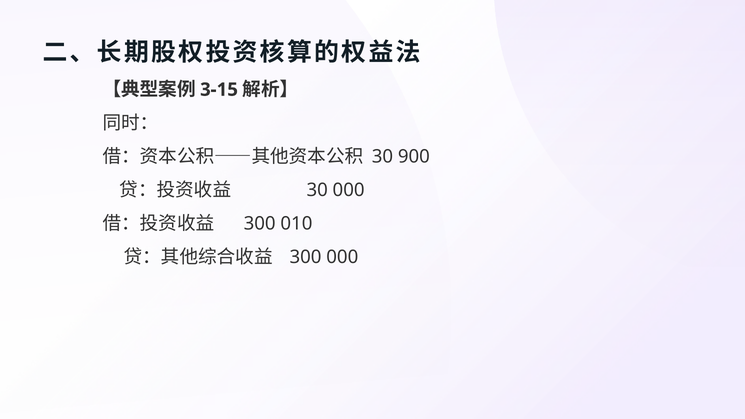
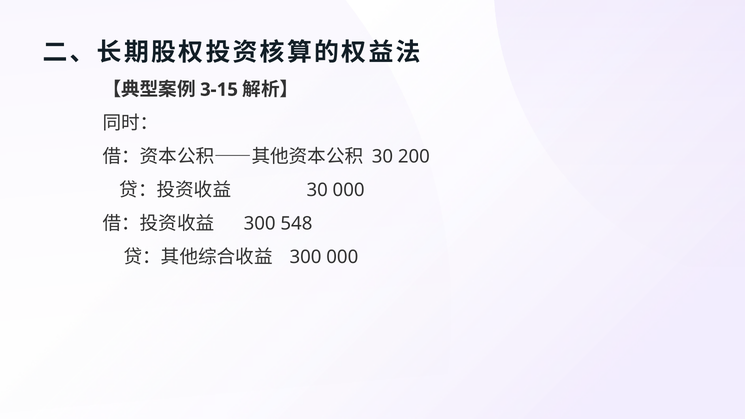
900: 900 -> 200 (414, 157)
010: 010 -> 548 (296, 224)
